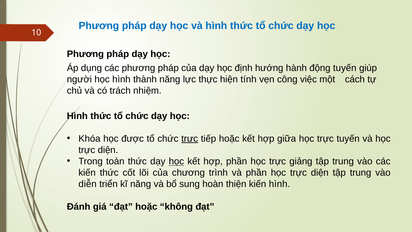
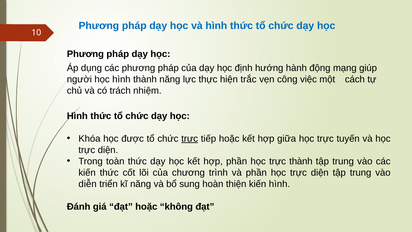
động tuyến: tuyến -> mạng (345, 68)
tính: tính -> trắc (249, 79)
học underline: present -> none (176, 161)
trực giảng: giảng -> thành (301, 161)
